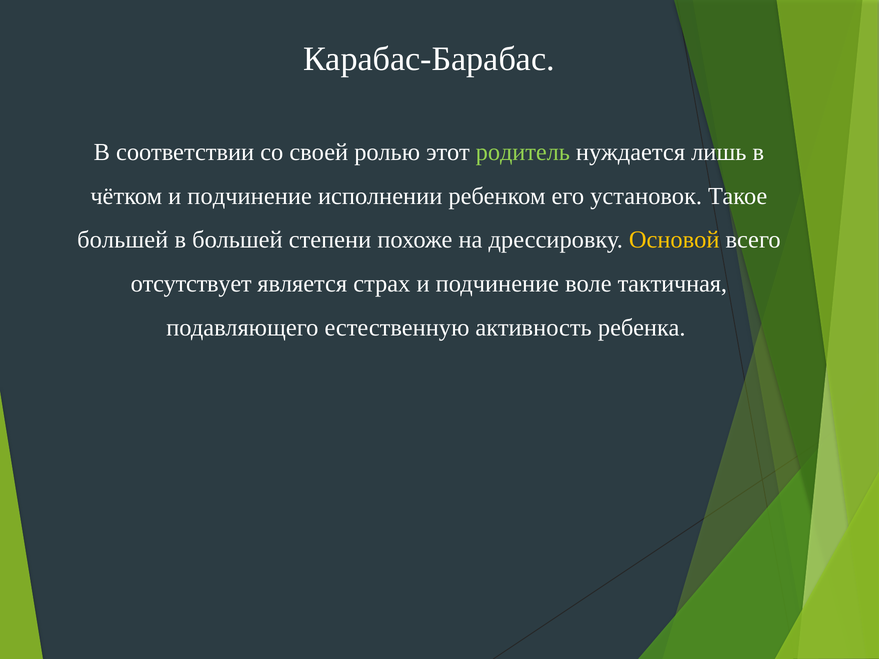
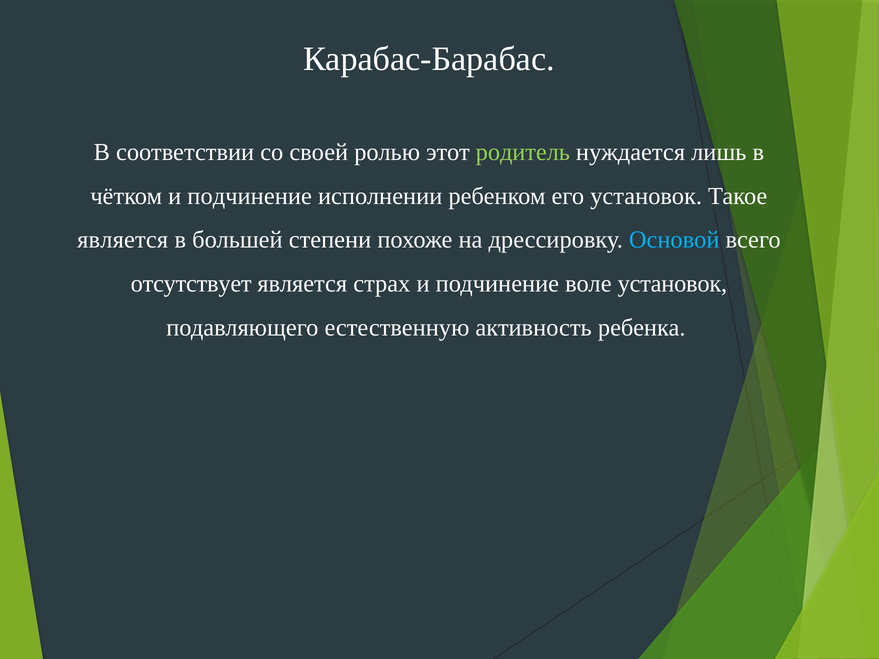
большей: большей -> является (123, 240)
Основой colour: yellow -> light blue (674, 240)
воле тактичная: тактичная -> установок (672, 284)
